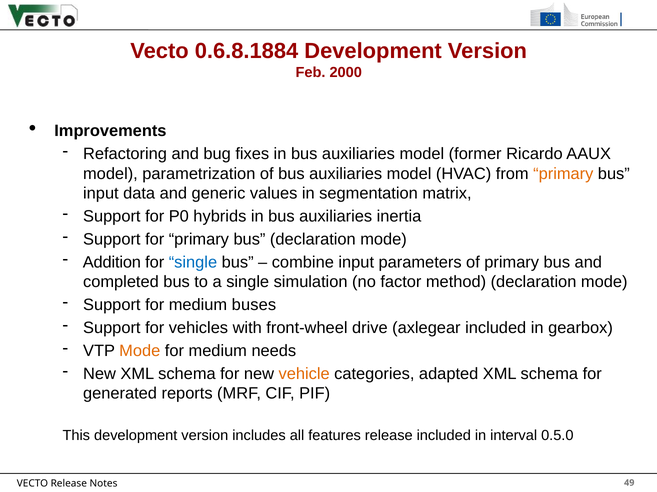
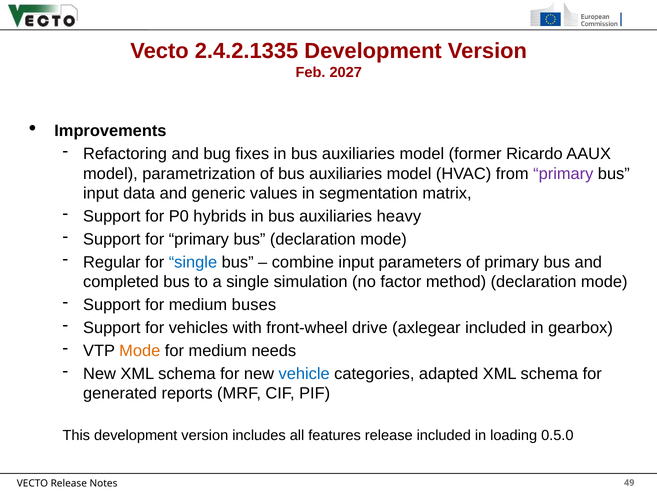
0.6.8.1884: 0.6.8.1884 -> 2.4.2.1335 (247, 51)
2000: 2000 -> 2027 (346, 73)
primary colour: orange -> purple (563, 174)
inertia: inertia -> heavy (399, 217)
Addition: Addition -> Regular (112, 263)
vehicle colour: orange -> blue (304, 374)
interval: interval -> loading (514, 436)
